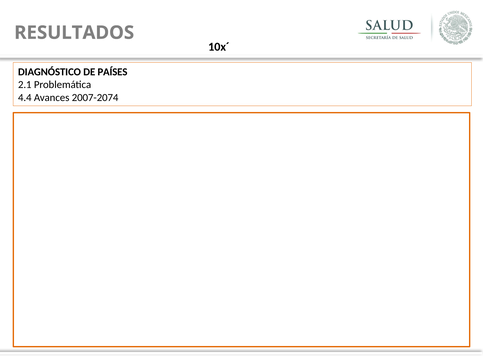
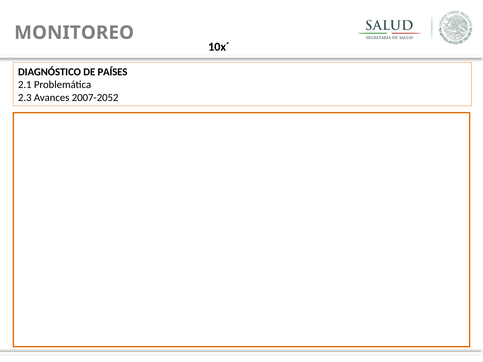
RESULTADOS: RESULTADOS -> MONITOREO (74, 33)
4.4: 4.4 -> 2.3 (25, 98)
2007-2074: 2007-2074 -> 2007-2052 (95, 98)
